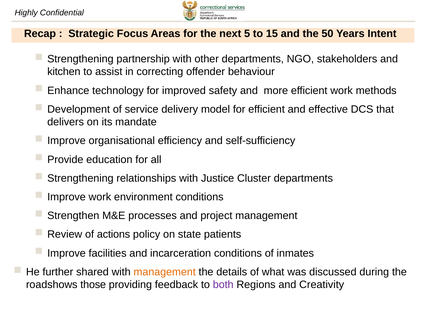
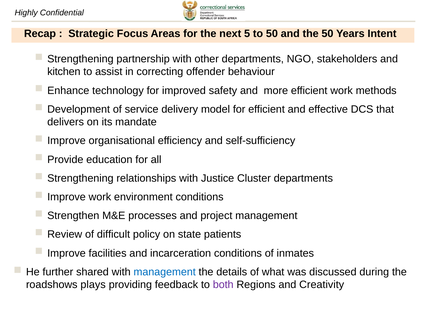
to 15: 15 -> 50 (272, 34)
actions: actions -> difficult (114, 234)
management colour: orange -> blue (165, 271)
those: those -> plays (93, 284)
